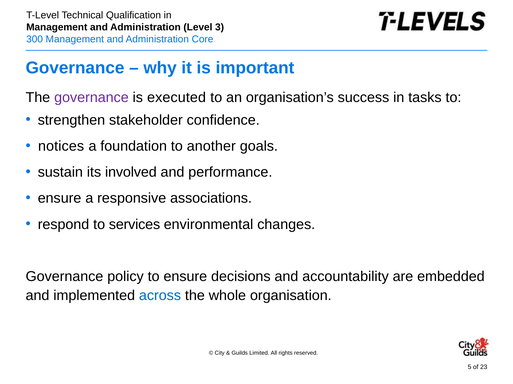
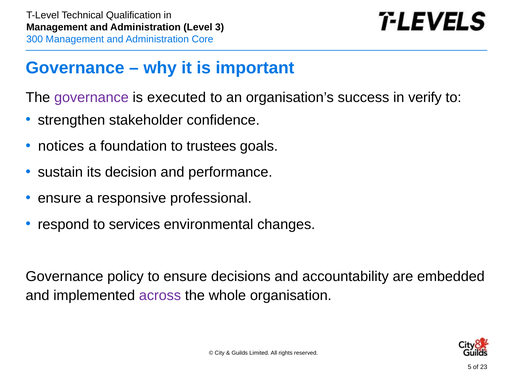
tasks: tasks -> verify (425, 98)
another: another -> trustees (211, 146)
involved: involved -> decision (131, 173)
associations: associations -> professional (211, 199)
across colour: blue -> purple (160, 296)
